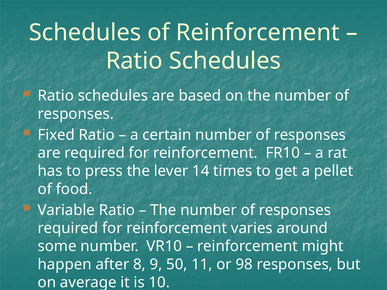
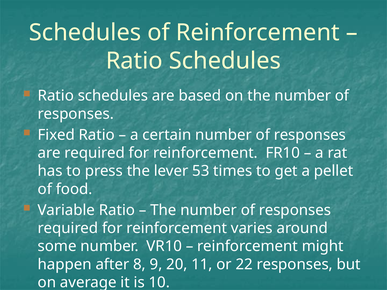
14: 14 -> 53 (201, 171)
50: 50 -> 20 (177, 265)
98: 98 -> 22 (244, 265)
